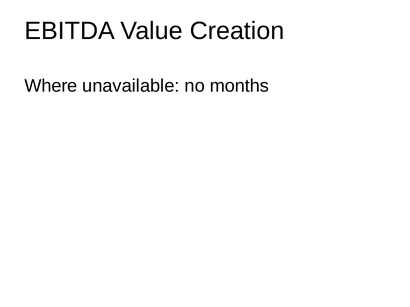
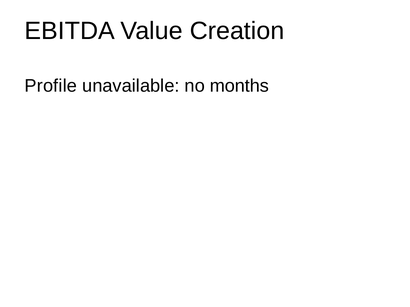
Where: Where -> Profile (51, 86)
